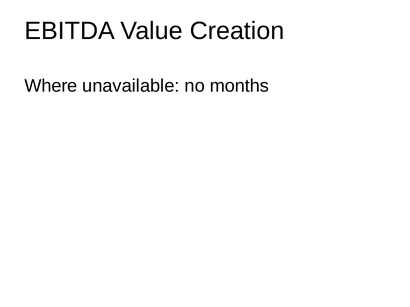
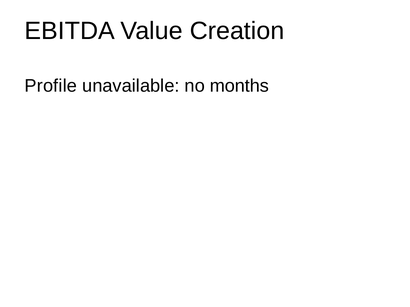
Where: Where -> Profile (51, 86)
